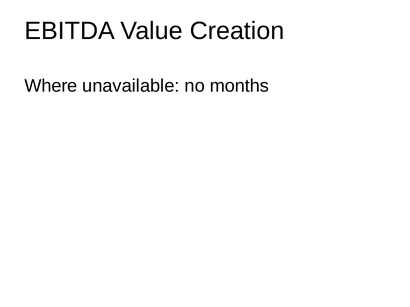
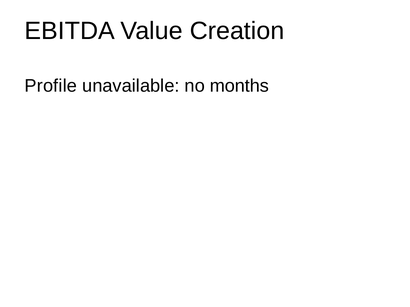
Where: Where -> Profile (51, 86)
